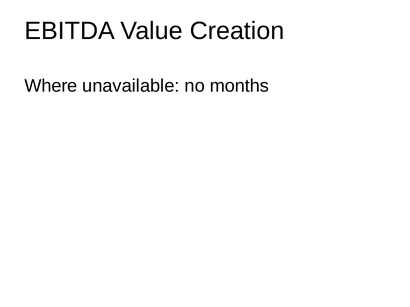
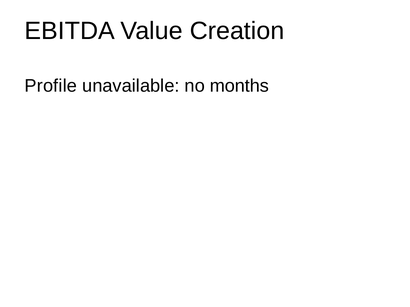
Where: Where -> Profile (51, 86)
